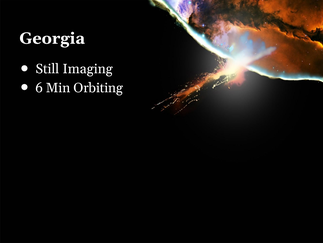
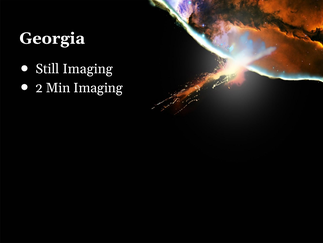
6: 6 -> 2 (39, 88)
Min Orbiting: Orbiting -> Imaging (98, 88)
